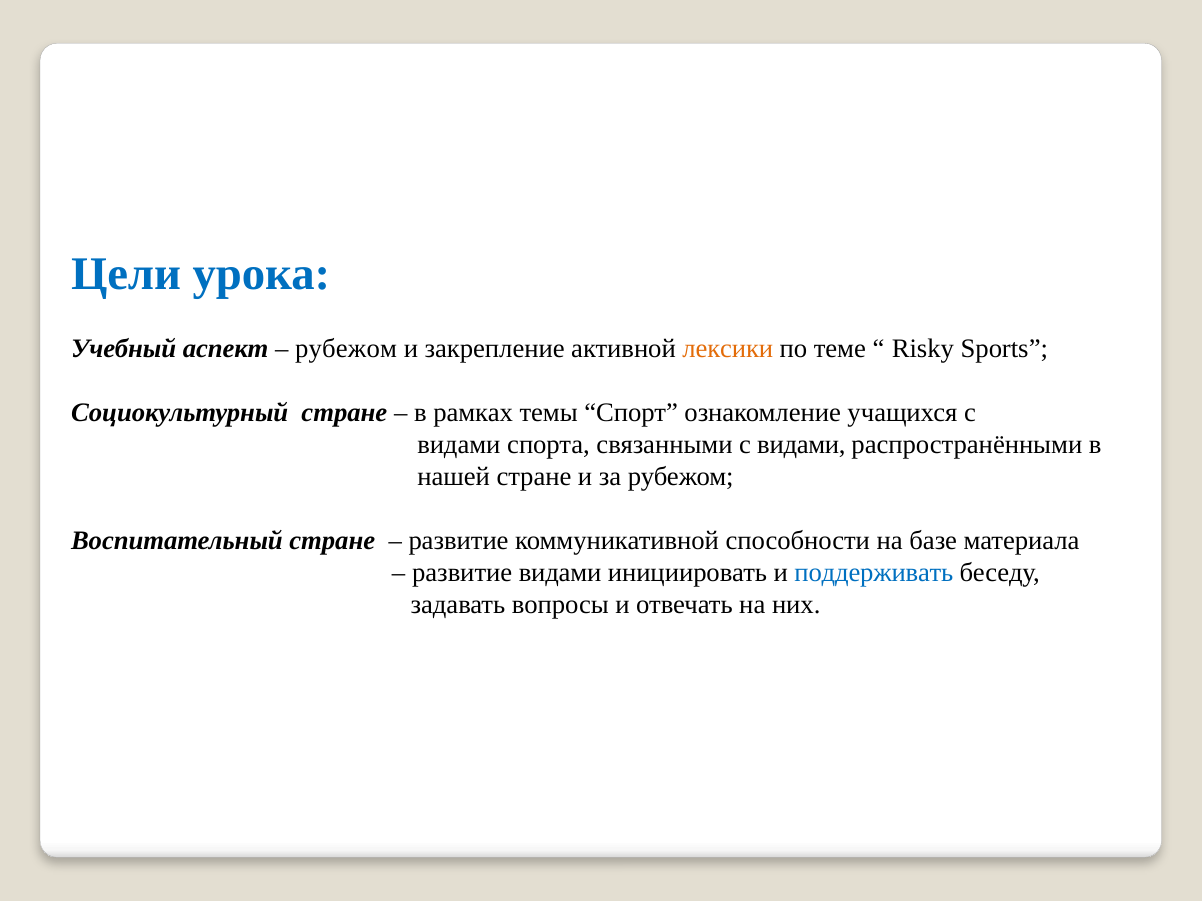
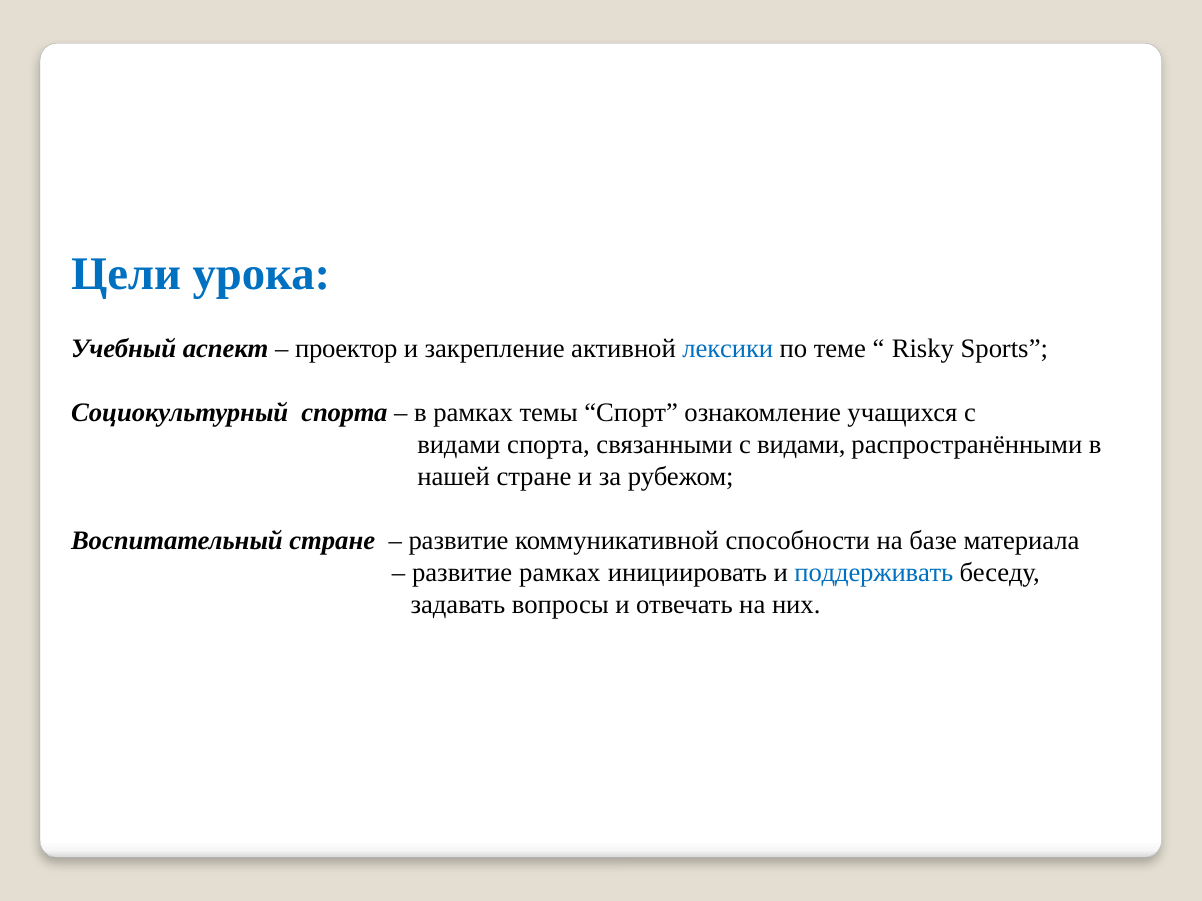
рубежом: рубежом -> проектор (346, 349)
лексики colour: orange -> blue (728, 349)
Социокультурный стране: стране -> спорта (345, 413)
развитие видами: видами -> рамках (560, 573)
